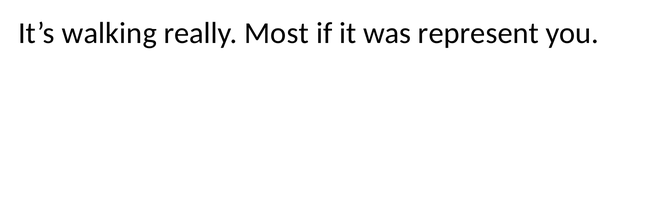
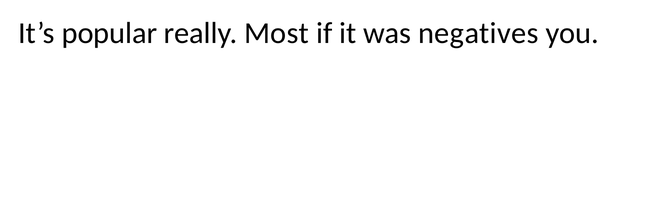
walking: walking -> popular (109, 33)
represent: represent -> negatives (478, 33)
